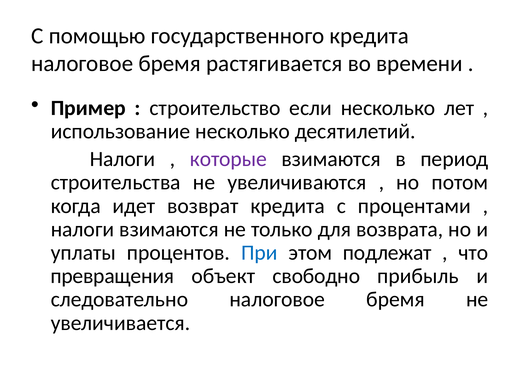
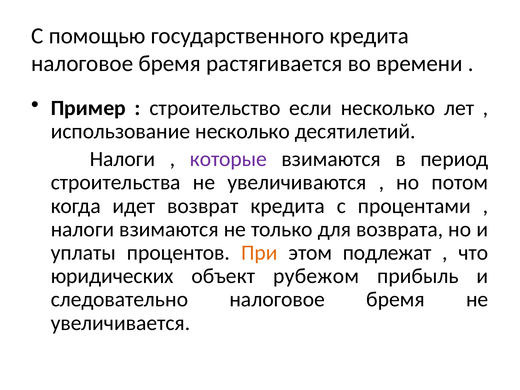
При colour: blue -> orange (259, 253)
превращения: превращения -> юридических (112, 276)
свободно: свободно -> рубежом (316, 276)
